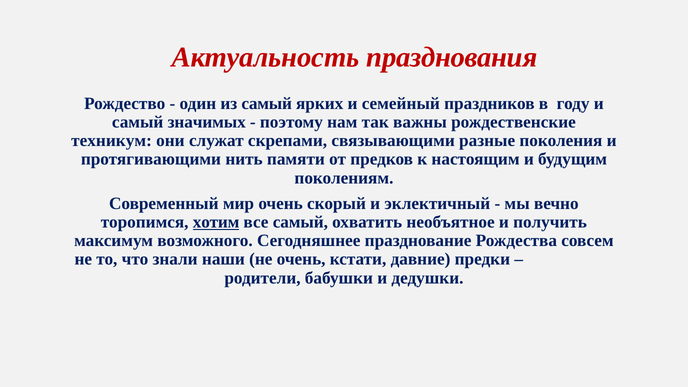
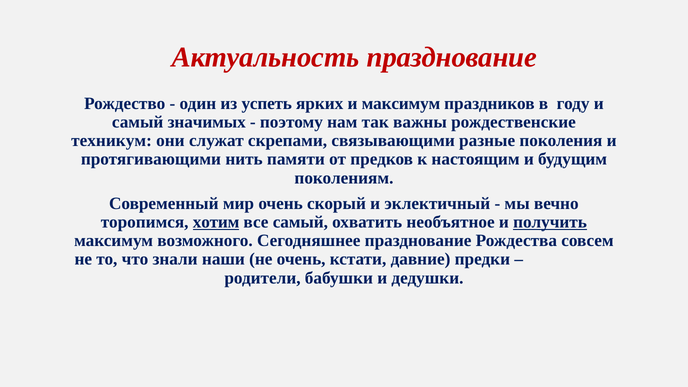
Актуальность празднования: празднования -> празднование (452, 57)
из самый: самый -> успеть (267, 104)
и семейный: семейный -> максимум (401, 104)
получить underline: none -> present (550, 222)
